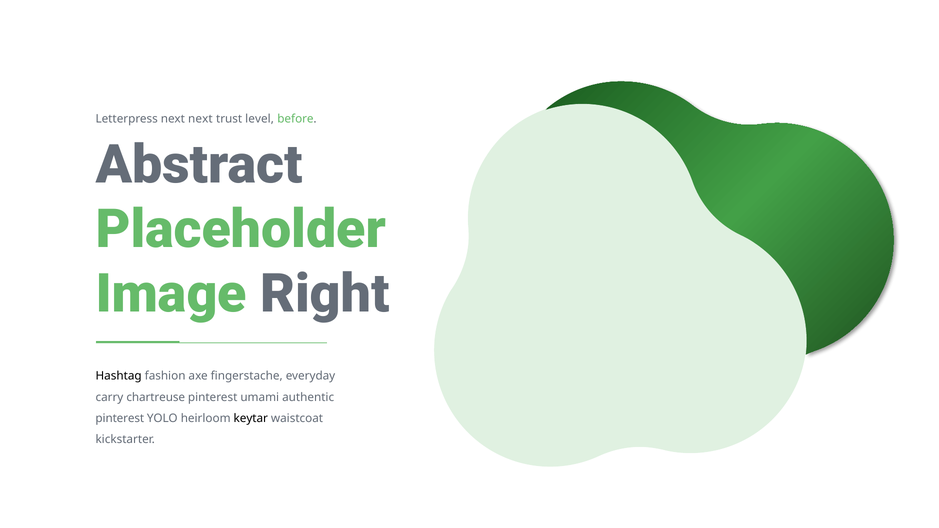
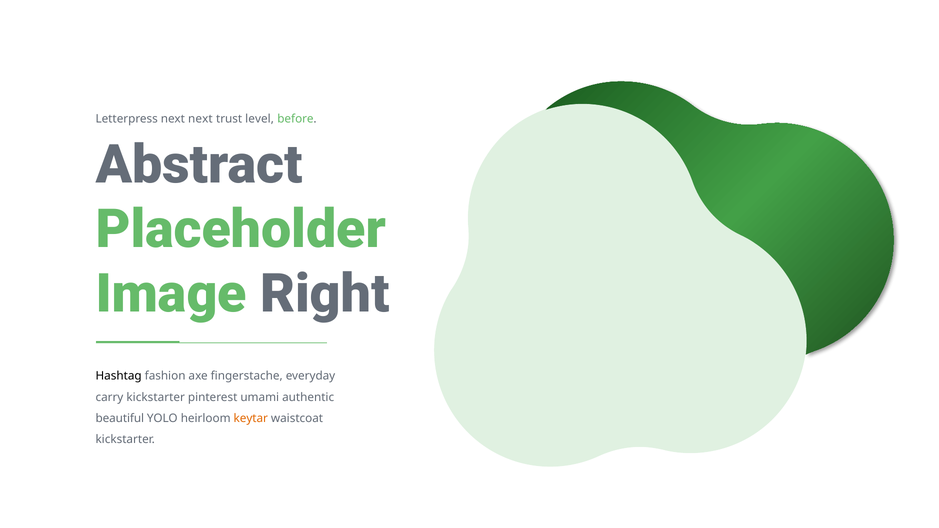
carry chartreuse: chartreuse -> kickstarter (156, 397)
pinterest: pinterest -> beautiful (120, 418)
keytar colour: black -> orange (251, 418)
